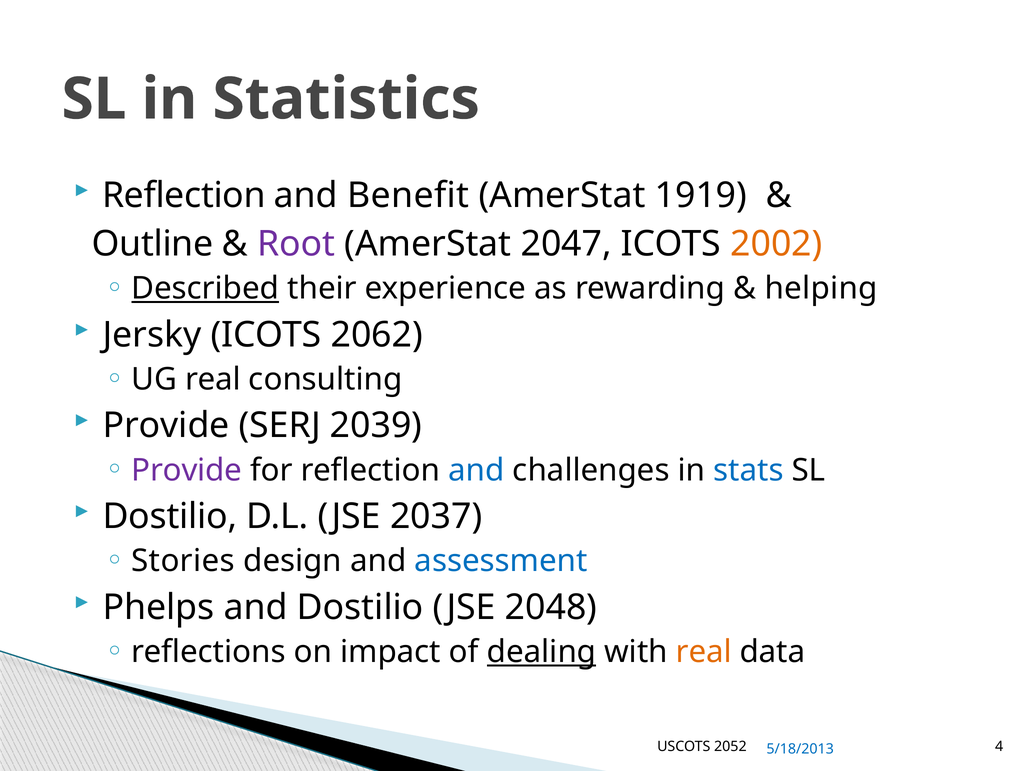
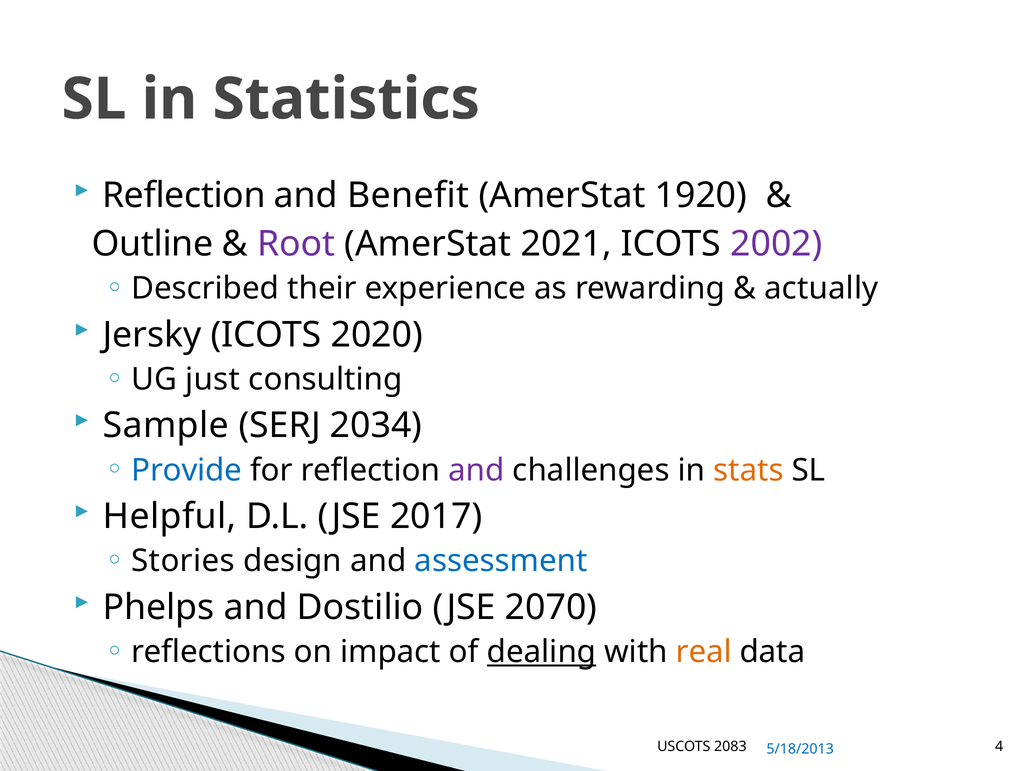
1919: 1919 -> 1920 (701, 196)
2047: 2047 -> 2021 (566, 244)
2002 colour: orange -> purple (776, 244)
Described underline: present -> none (205, 289)
helping: helping -> actually (821, 289)
2062: 2062 -> 2020 (377, 335)
UG real: real -> just (213, 379)
Provide: Provide -> Sample (166, 426)
2039: 2039 -> 2034 (376, 426)
Provide colour: purple -> blue (187, 470)
and colour: blue -> purple (476, 470)
stats colour: blue -> orange (748, 470)
Dostilio: Dostilio -> Helpful (170, 517)
2037: 2037 -> 2017 (436, 517)
2048: 2048 -> 2070 (551, 607)
2052: 2052 -> 2083 (730, 747)
